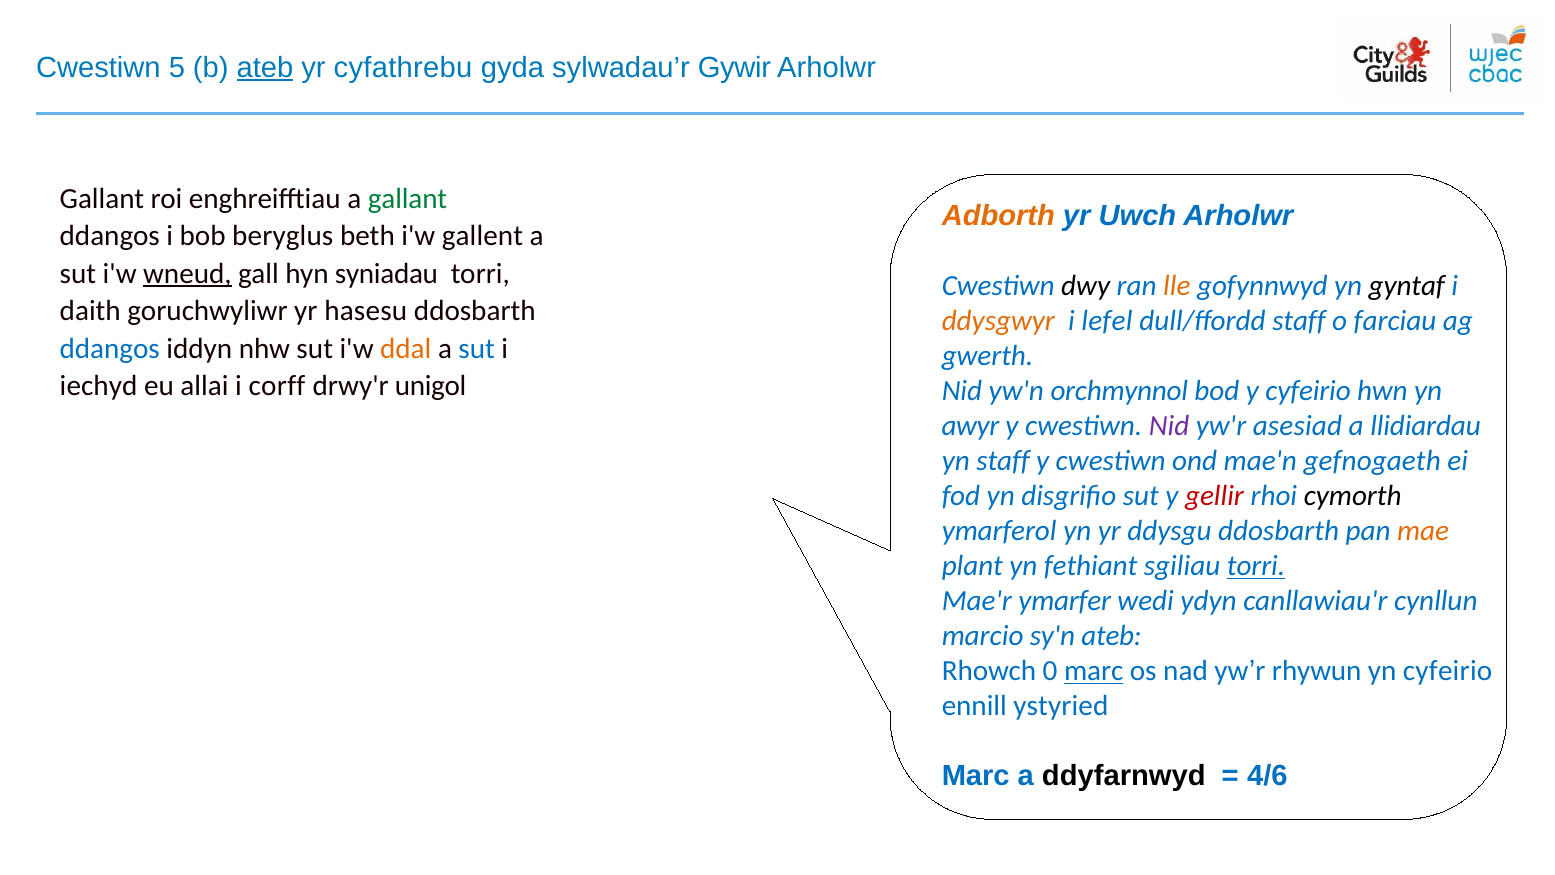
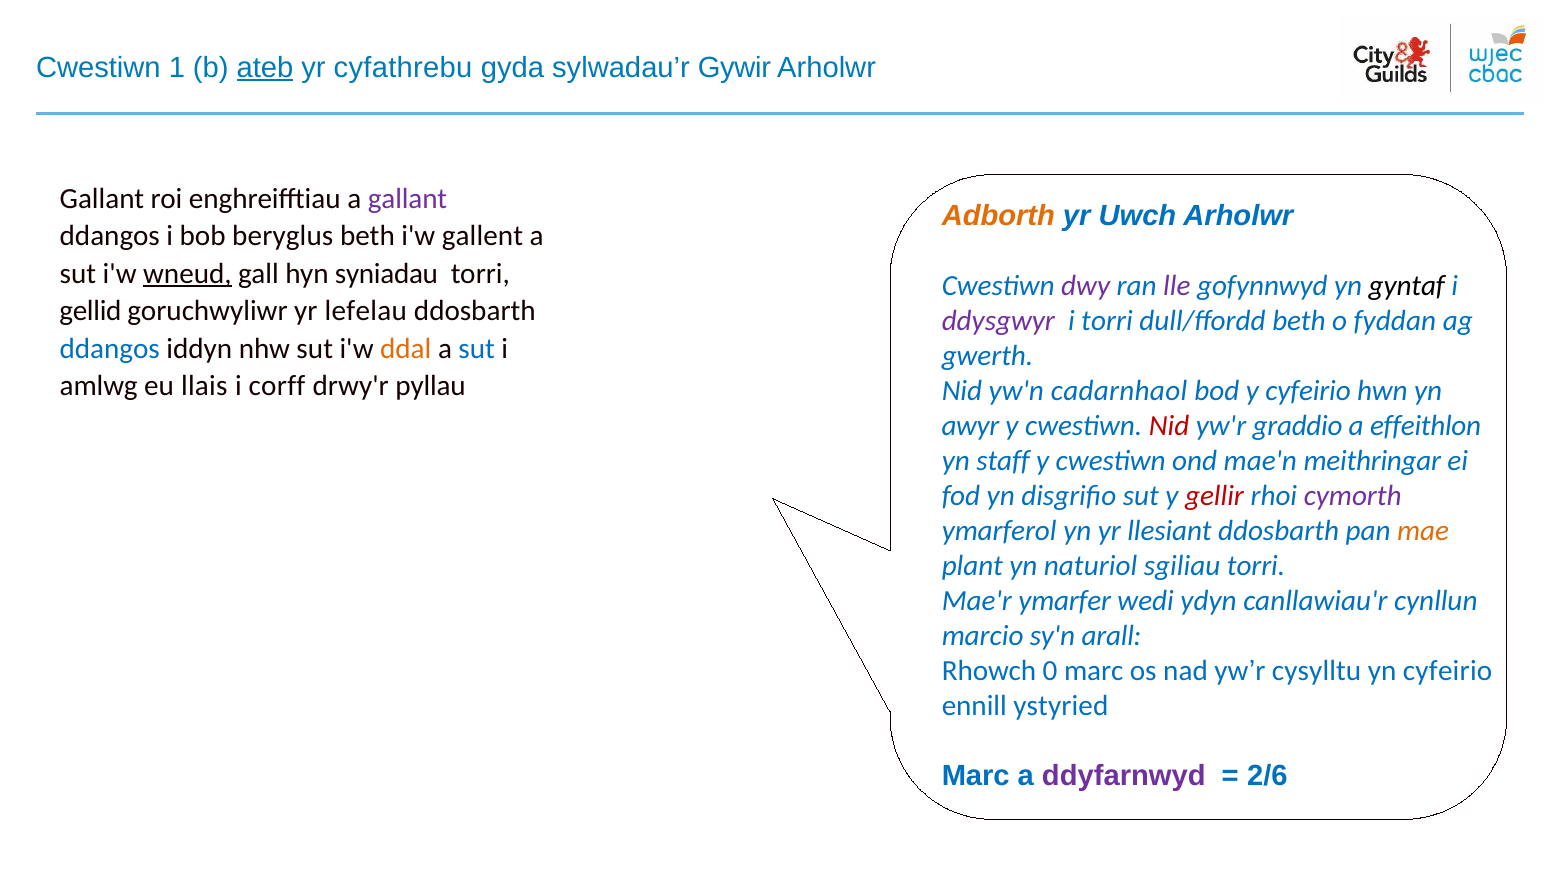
5: 5 -> 1 (177, 68)
gallant colour: green -> purple (408, 199)
dwy colour: black -> purple (1086, 286)
lle colour: orange -> purple (1177, 286)
daith: daith -> gellid (90, 311)
hasesu: hasesu -> lefelau (366, 311)
ddysgwyr colour: orange -> purple (998, 321)
i lefel: lefel -> torri (1107, 321)
dull/ffordd staff: staff -> beth (1299, 321)
farciau: farciau -> fyddan (1395, 321)
iechyd: iechyd -> amlwg (99, 386)
allai: allai -> llais (204, 386)
unigol: unigol -> pyllau (431, 386)
orchmynnol: orchmynnol -> cadarnhaol (1119, 391)
Nid colour: purple -> red (1169, 426)
asesiad: asesiad -> graddio (1298, 426)
llidiardau: llidiardau -> effeithlon (1426, 426)
gefnogaeth: gefnogaeth -> meithringar (1372, 461)
cymorth colour: black -> purple (1353, 496)
ddysgu: ddysgu -> llesiant (1170, 531)
fethiant: fethiant -> naturiol (1091, 566)
torri underline: present -> none (1256, 566)
sy'n ateb: ateb -> arall (1112, 636)
marc underline: present -> none (1094, 671)
rhywun: rhywun -> cysylltu (1317, 671)
ddyfarnwyd colour: black -> purple (1124, 776)
4/6: 4/6 -> 2/6 (1267, 776)
